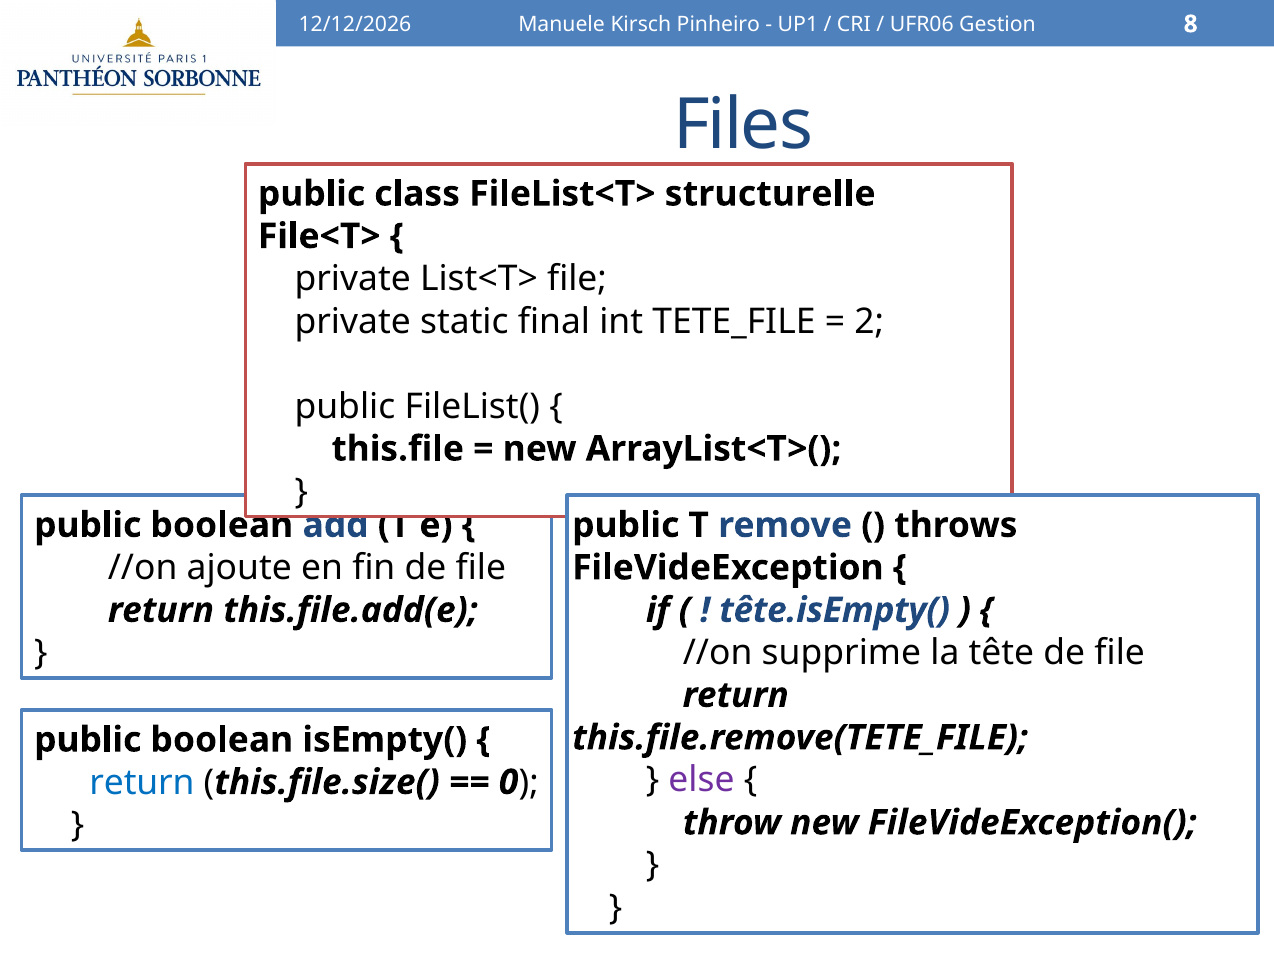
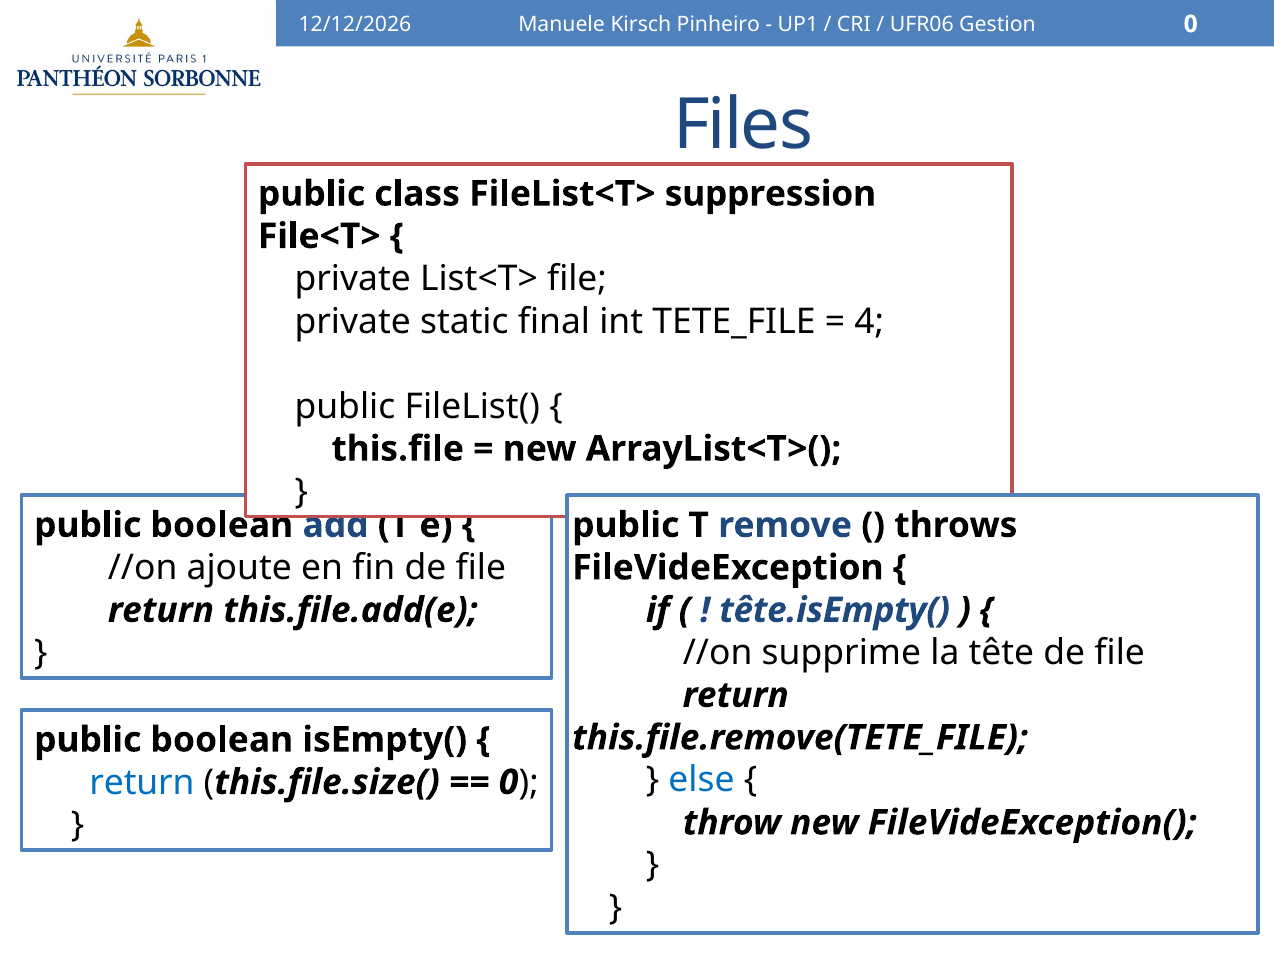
Gestion 8: 8 -> 0 (1191, 24)
structurelle: structurelle -> suppression (770, 194)
2: 2 -> 4 (869, 321)
else colour: purple -> blue (701, 780)
